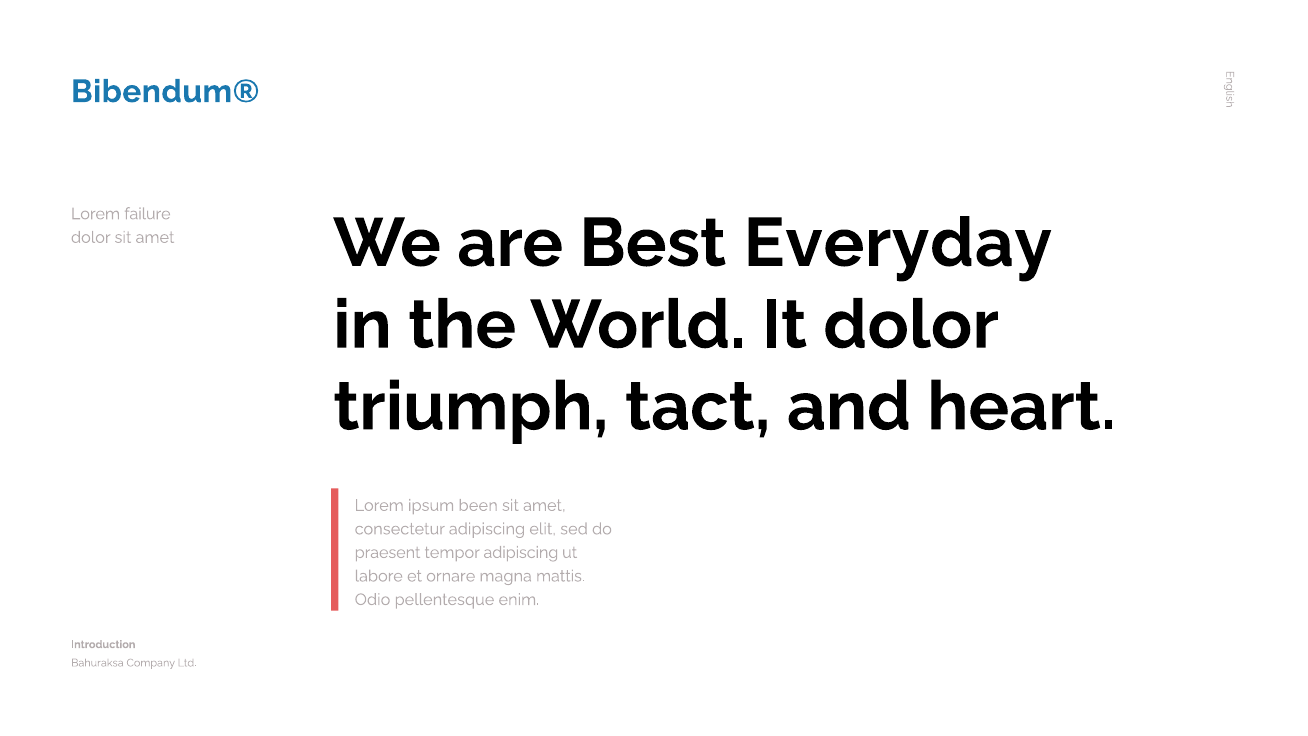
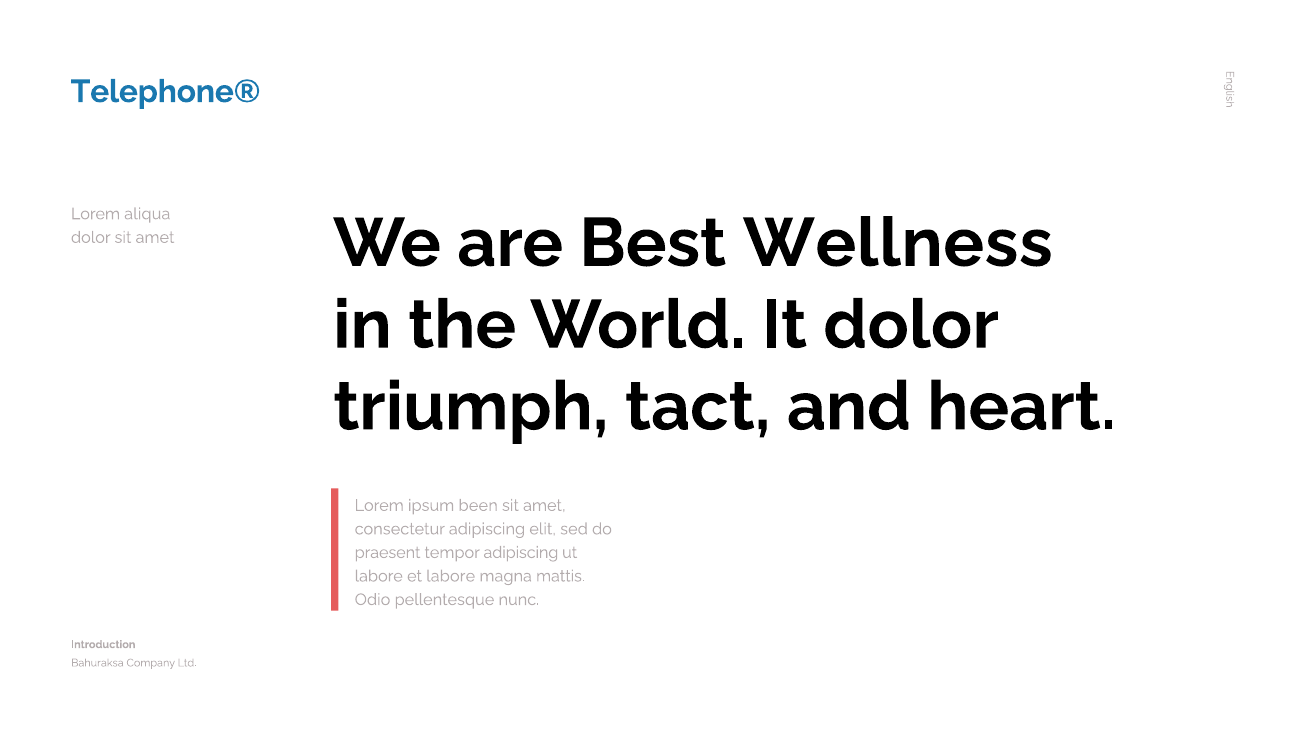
Bibendum®: Bibendum® -> Telephone® (166, 92)
failure: failure -> aliqua (147, 214)
Everyday: Everyday -> Wellness (898, 243)
et ornare: ornare -> labore (451, 576)
enim: enim -> nunc (519, 599)
